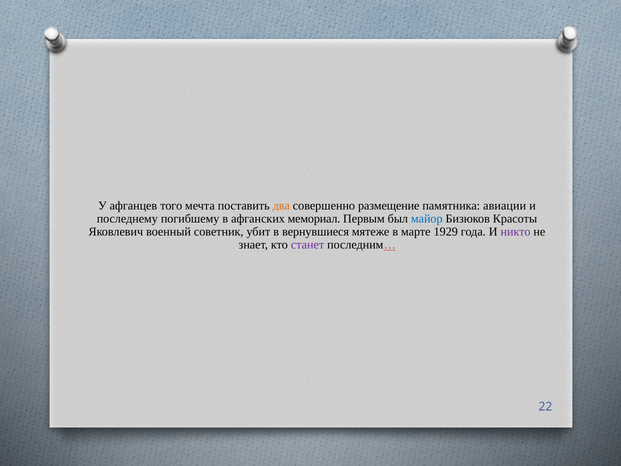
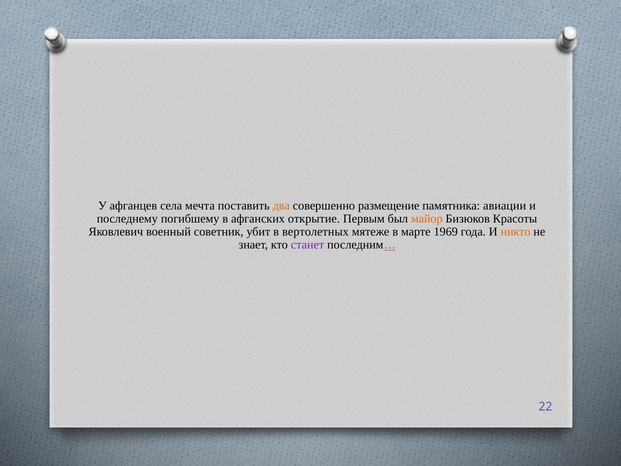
того: того -> села (171, 206)
мемориал: мемориал -> открытие (314, 219)
майор colour: blue -> orange (427, 219)
вернувшиеся: вернувшиеся -> вертолетных (315, 232)
1929: 1929 -> 1969 (446, 232)
никто colour: purple -> orange (516, 232)
